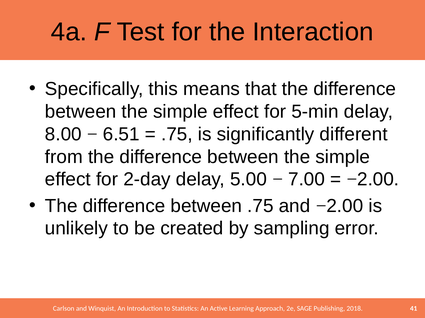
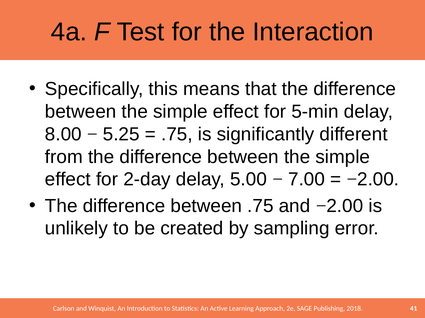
6.51: 6.51 -> 5.25 (121, 135)
